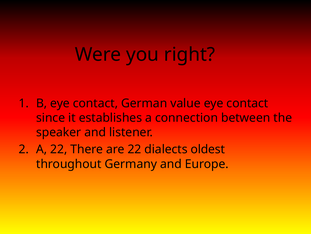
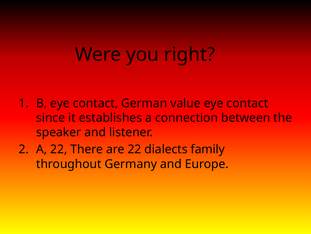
oldest: oldest -> family (208, 149)
